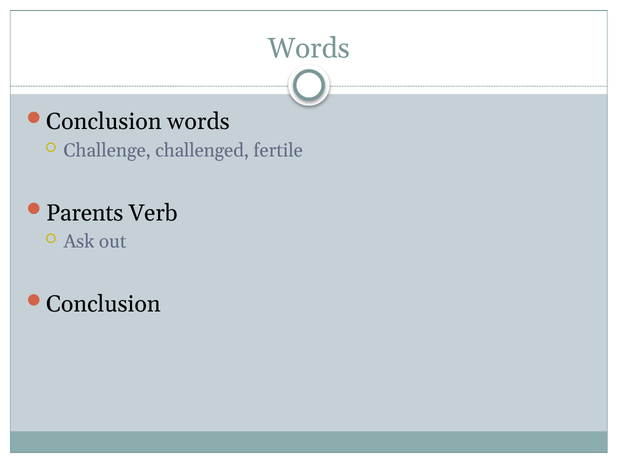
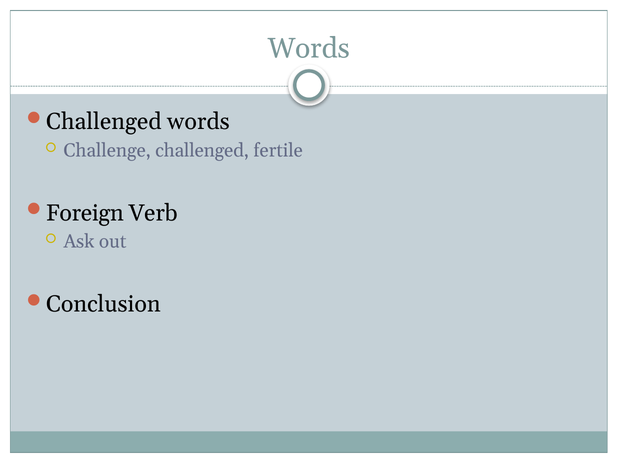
Conclusion: Conclusion -> Challenged (104, 122)
Parents: Parents -> Foreign (85, 213)
